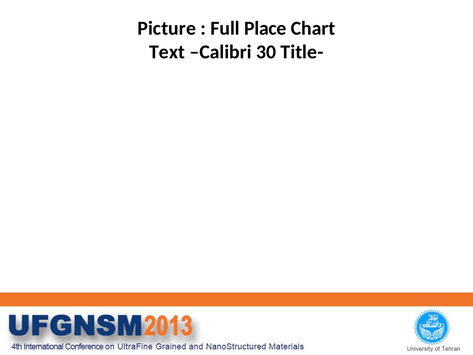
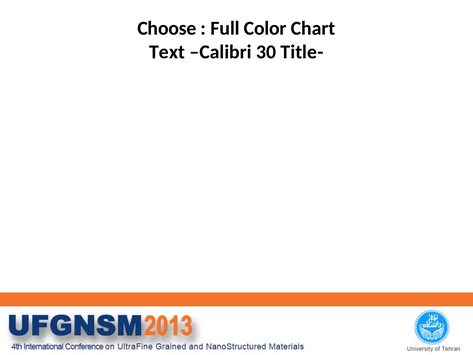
Picture: Picture -> Choose (167, 28)
Place: Place -> Color (265, 28)
